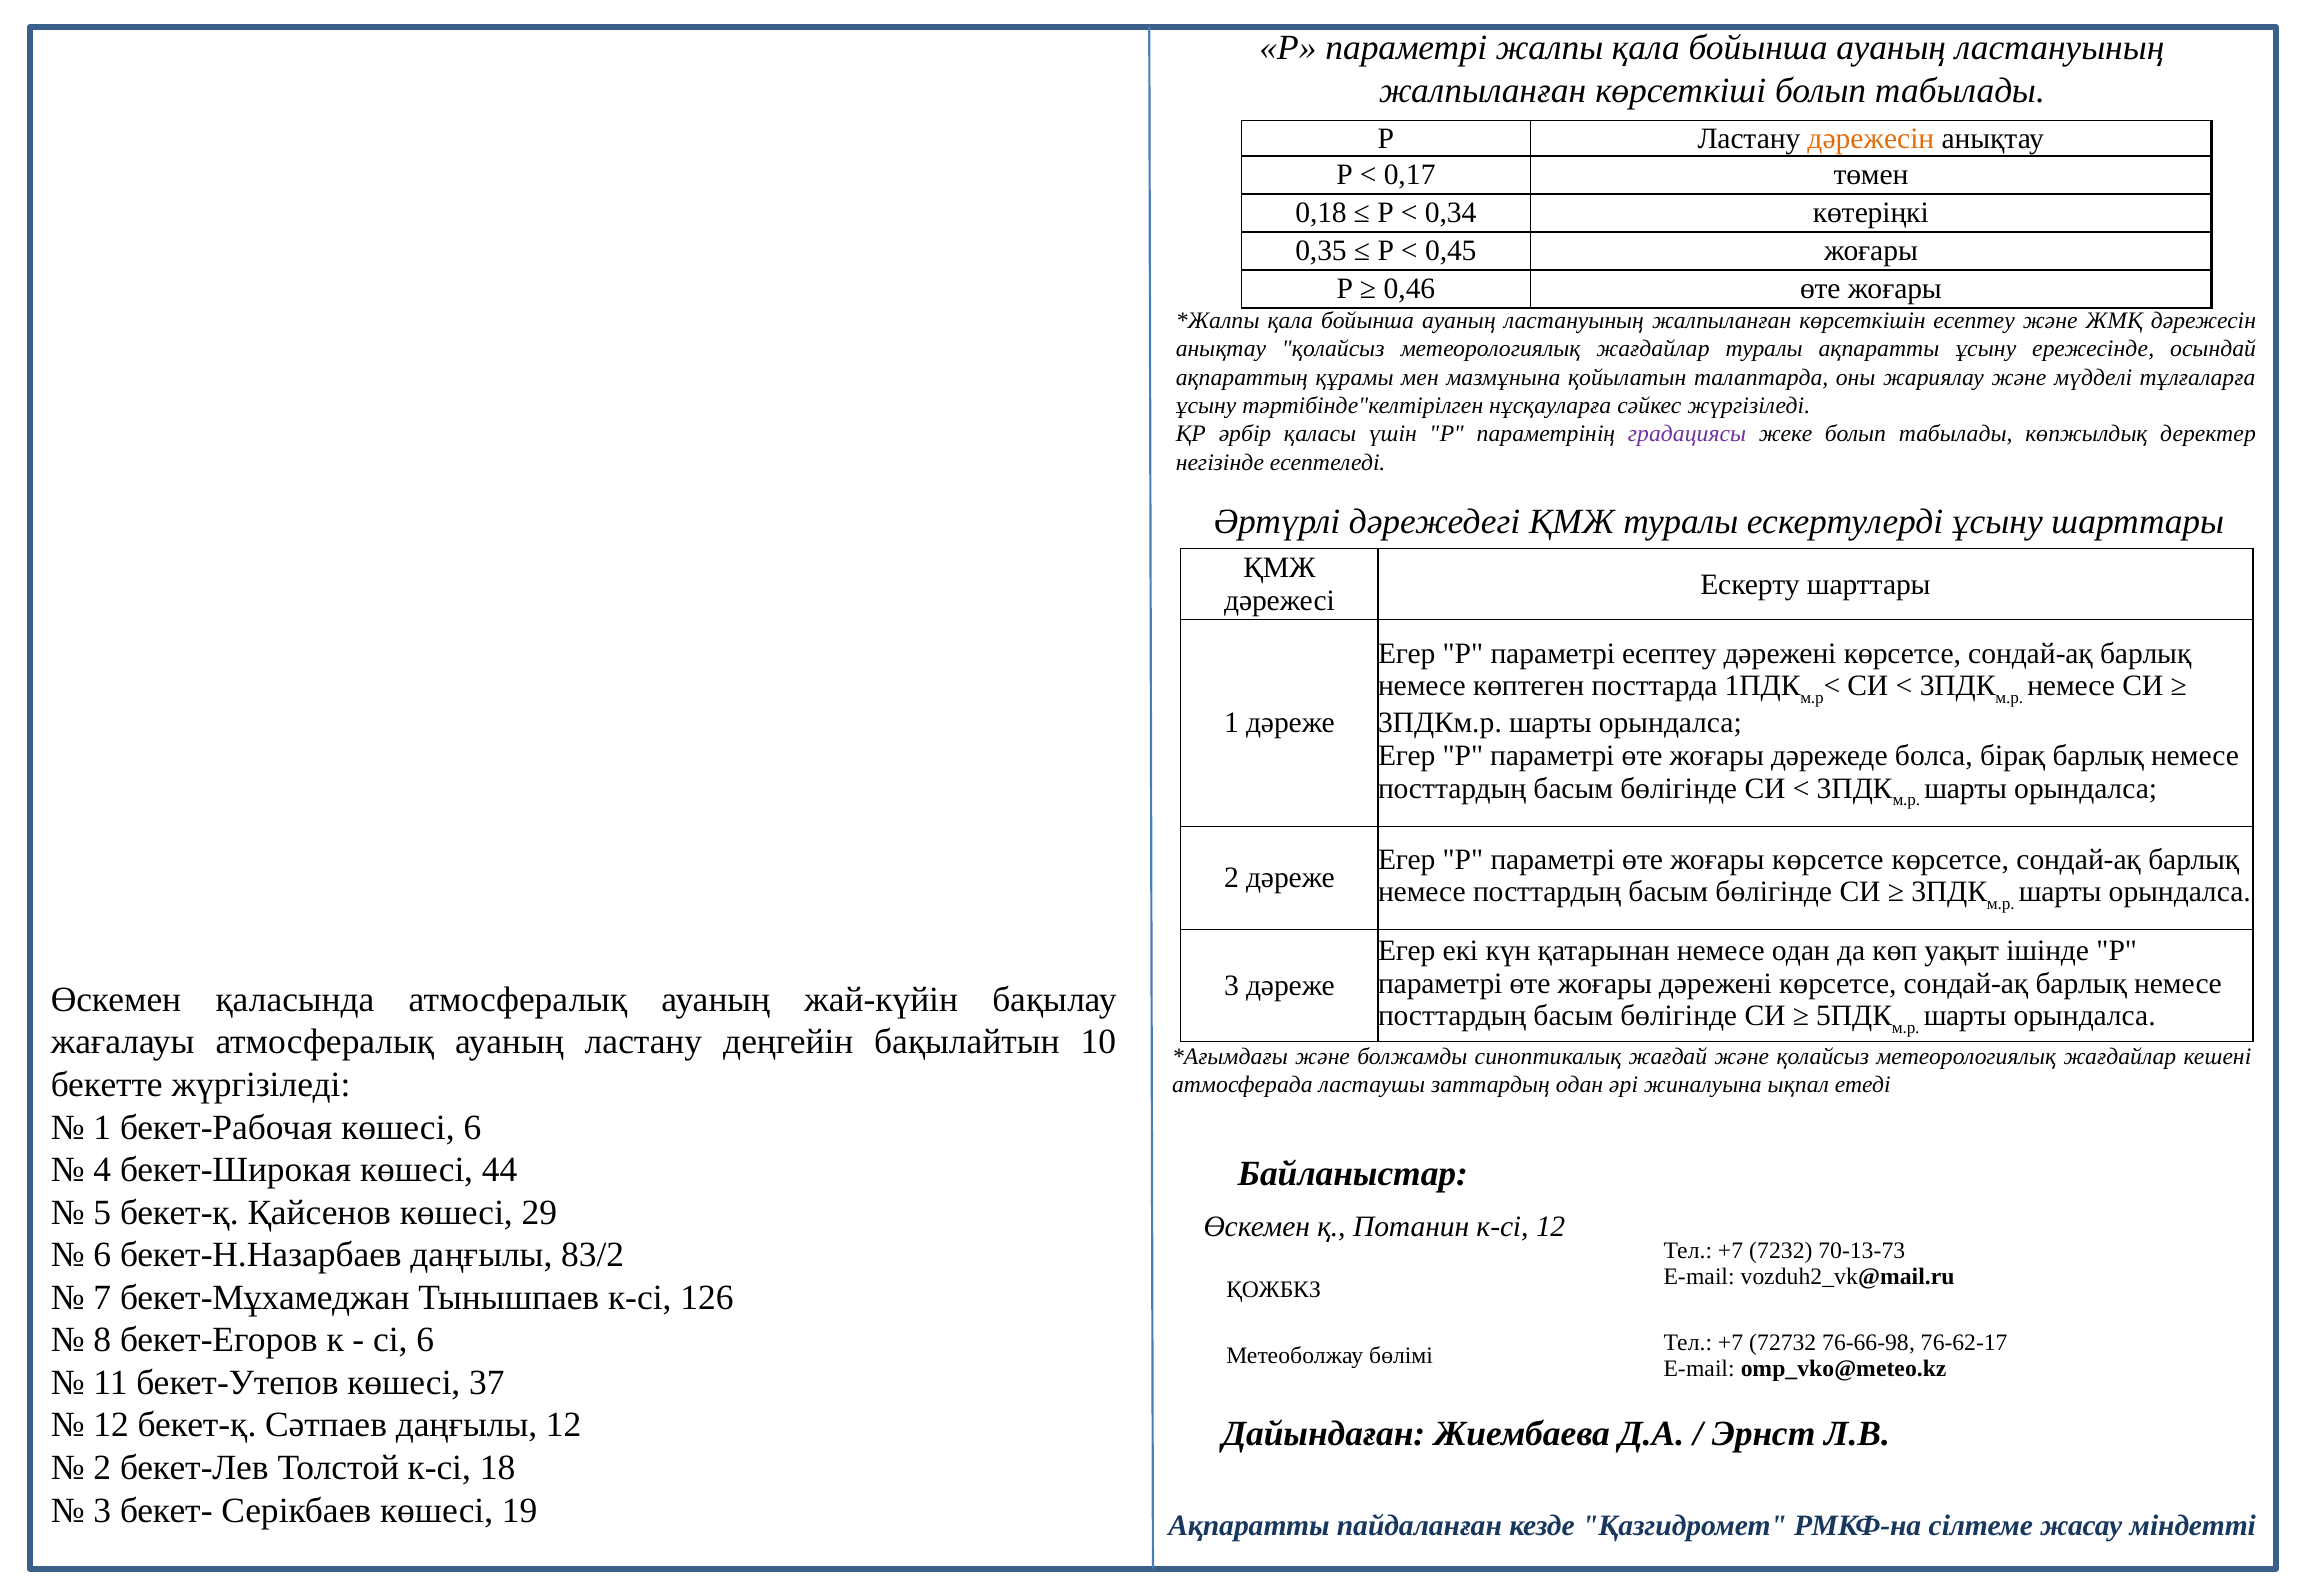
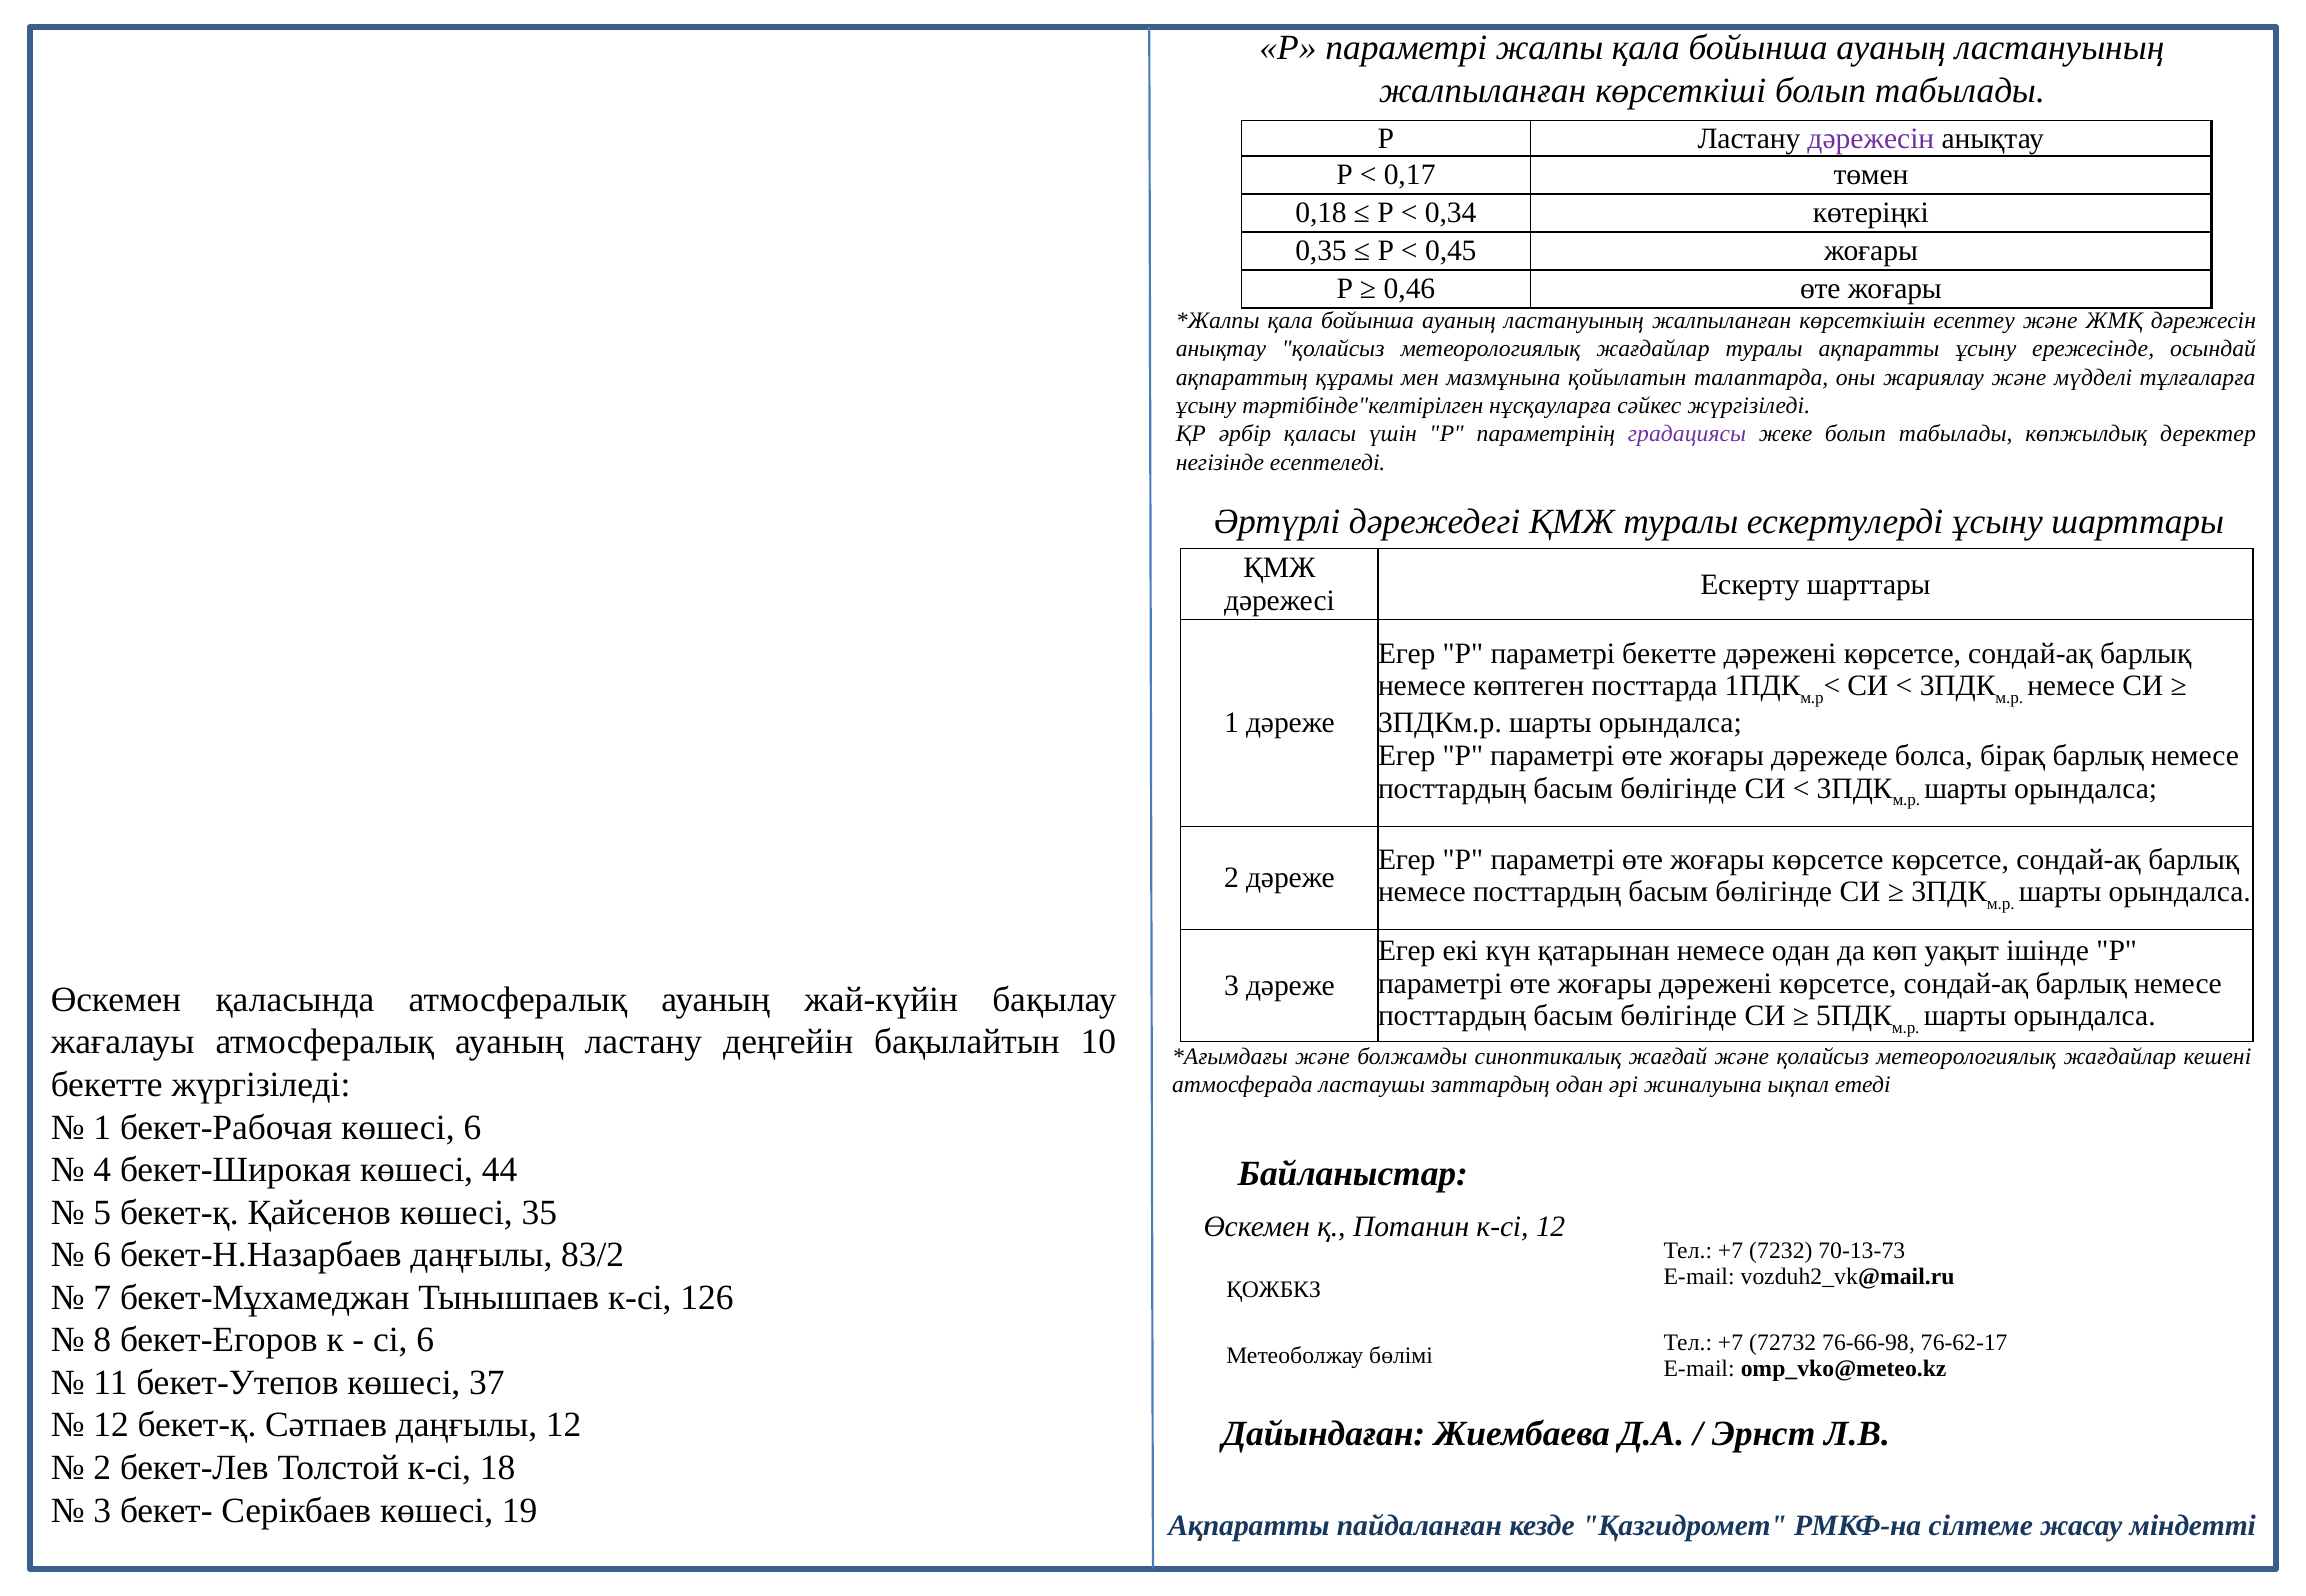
дәрежесін colour: orange -> purple (1871, 138)
параметрі есептеу: есептеу -> бекетте (1669, 654)
29: 29 -> 35 (539, 1213)
